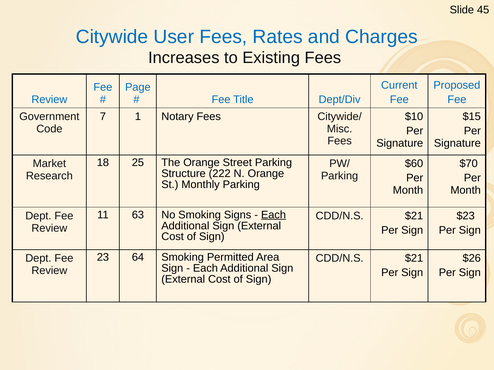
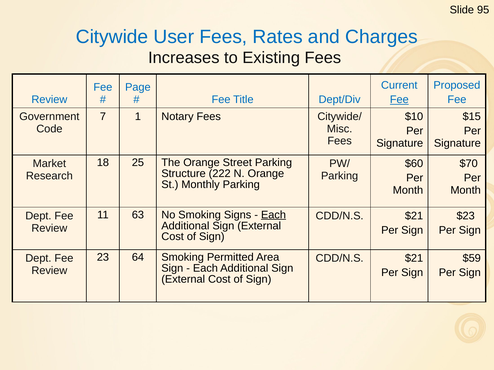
45: 45 -> 95 (483, 10)
Fee underline: none -> present (399, 100)
$26: $26 -> $59 (472, 259)
